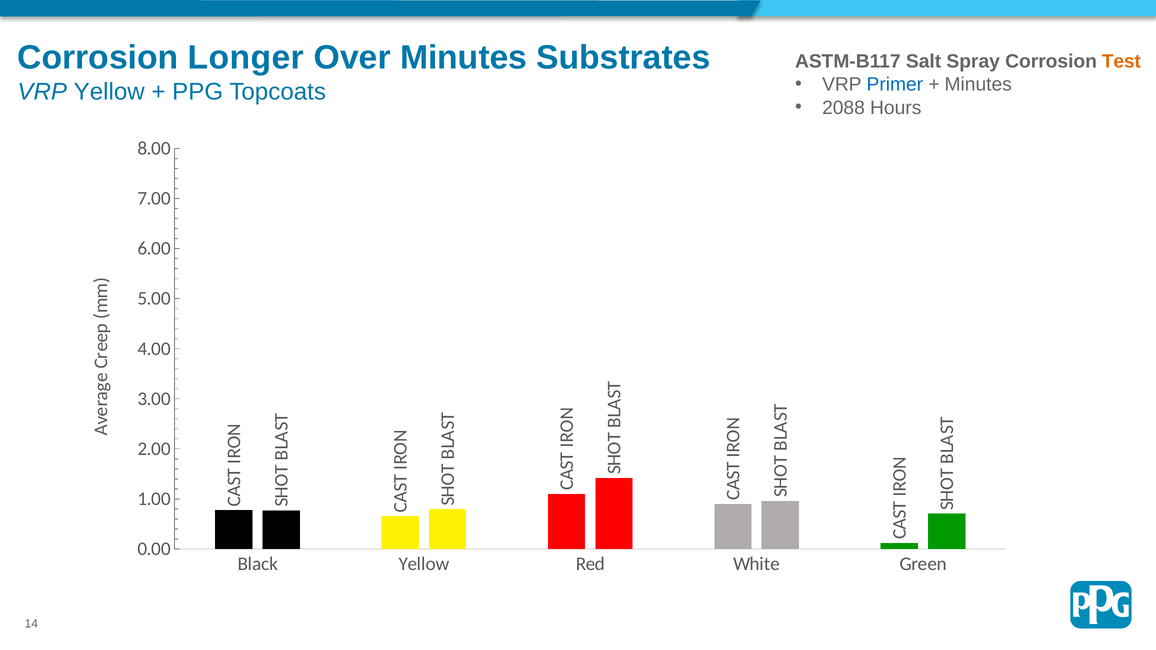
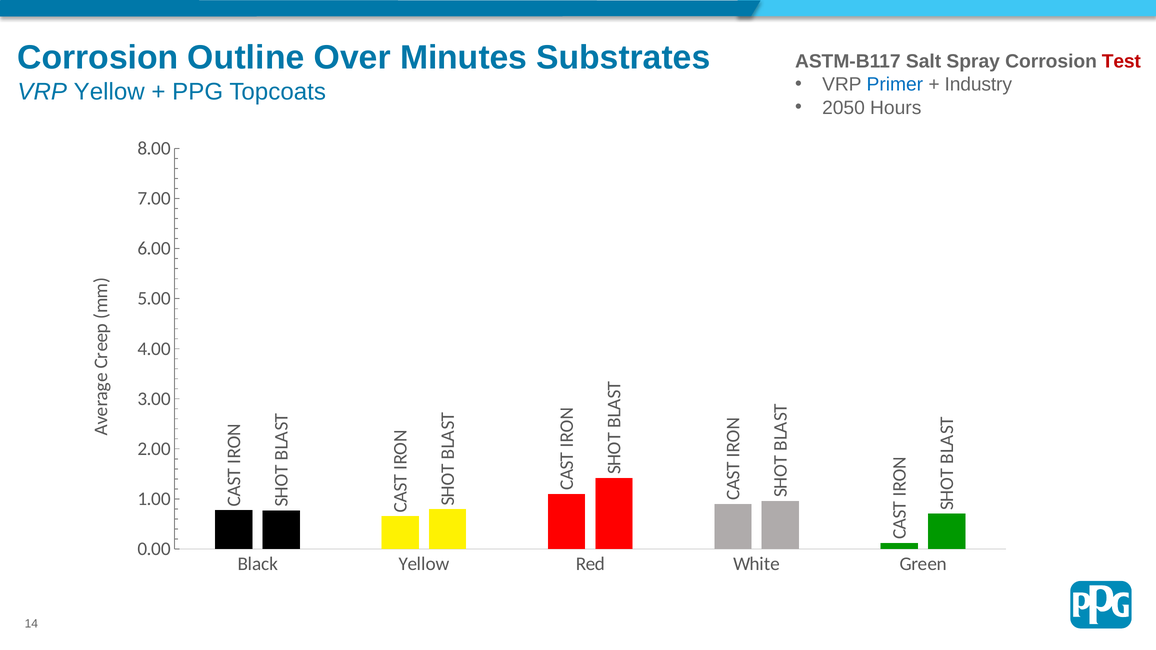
Longer: Longer -> Outline (246, 58)
Test colour: orange -> red (1121, 62)
Minutes: Minutes -> Industry (978, 85)
2088: 2088 -> 2050 (843, 108)
